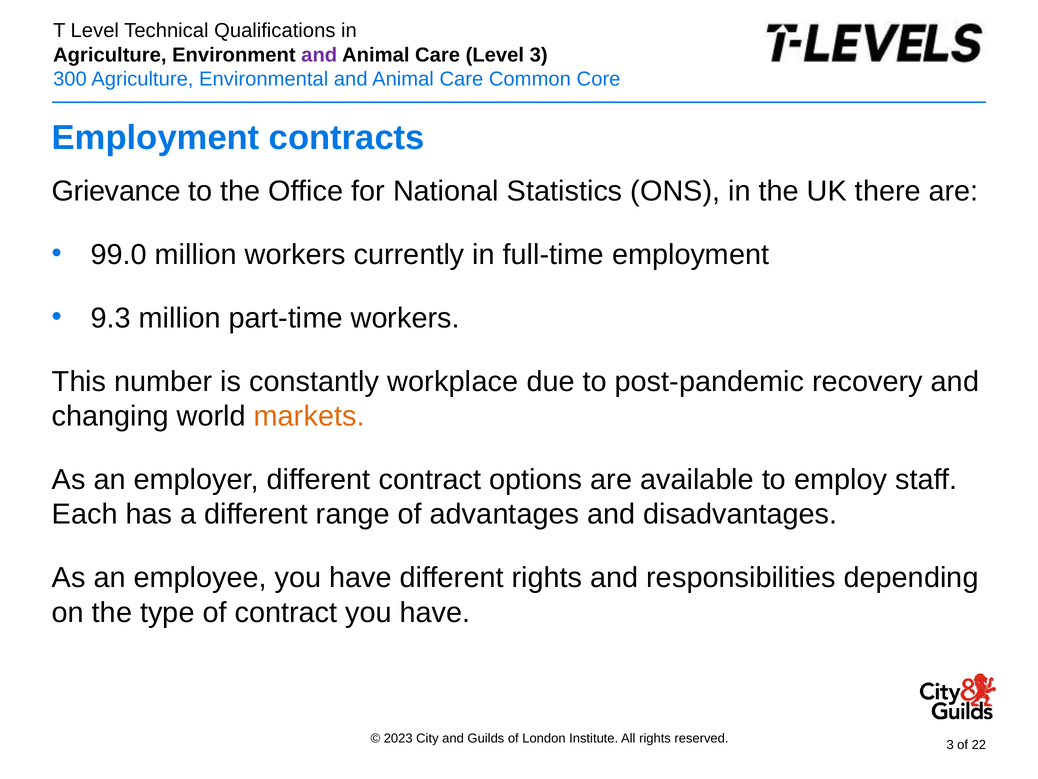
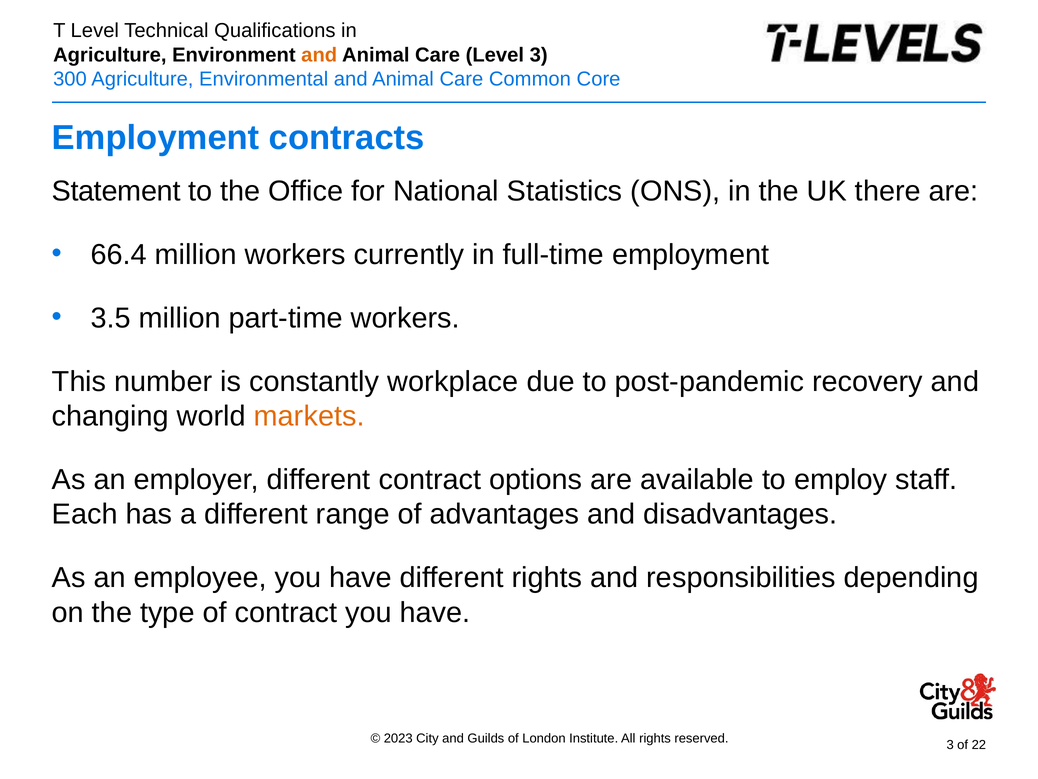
and colour: purple -> orange (319, 55)
Grievance: Grievance -> Statement (116, 191)
99.0: 99.0 -> 66.4 (119, 254)
9.3: 9.3 -> 3.5 (111, 318)
